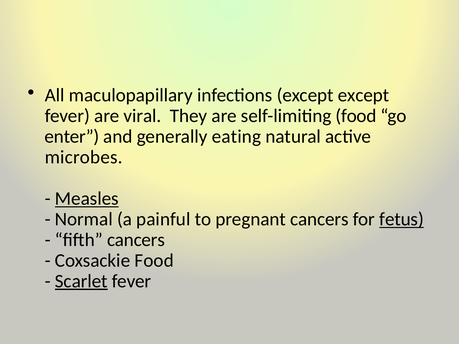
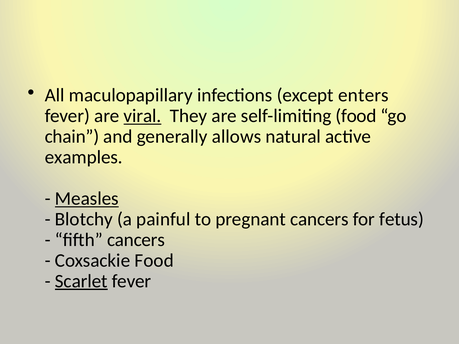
except except: except -> enters (363, 95)
viral underline: none -> present (142, 116)
enter: enter -> chain (72, 137)
eating: eating -> allows (237, 137)
microbes: microbes -> examples (84, 157)
Normal: Normal -> Blotchy (84, 219)
fetus underline: present -> none (402, 219)
